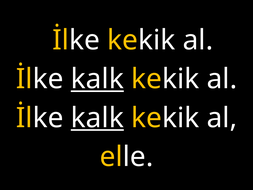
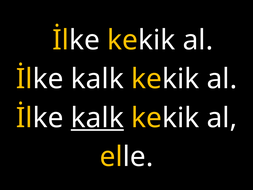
kalk underline: present -> none (97, 79)
